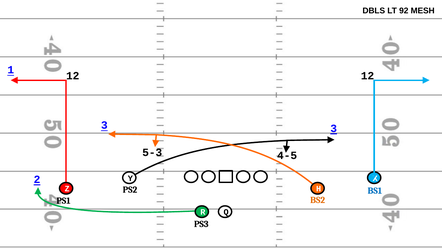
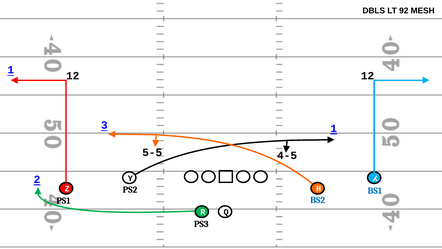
3 3: 3 -> 1 (334, 128)
5-3: 5-3 -> 5-5 (152, 152)
BS2 colour: orange -> blue (318, 200)
